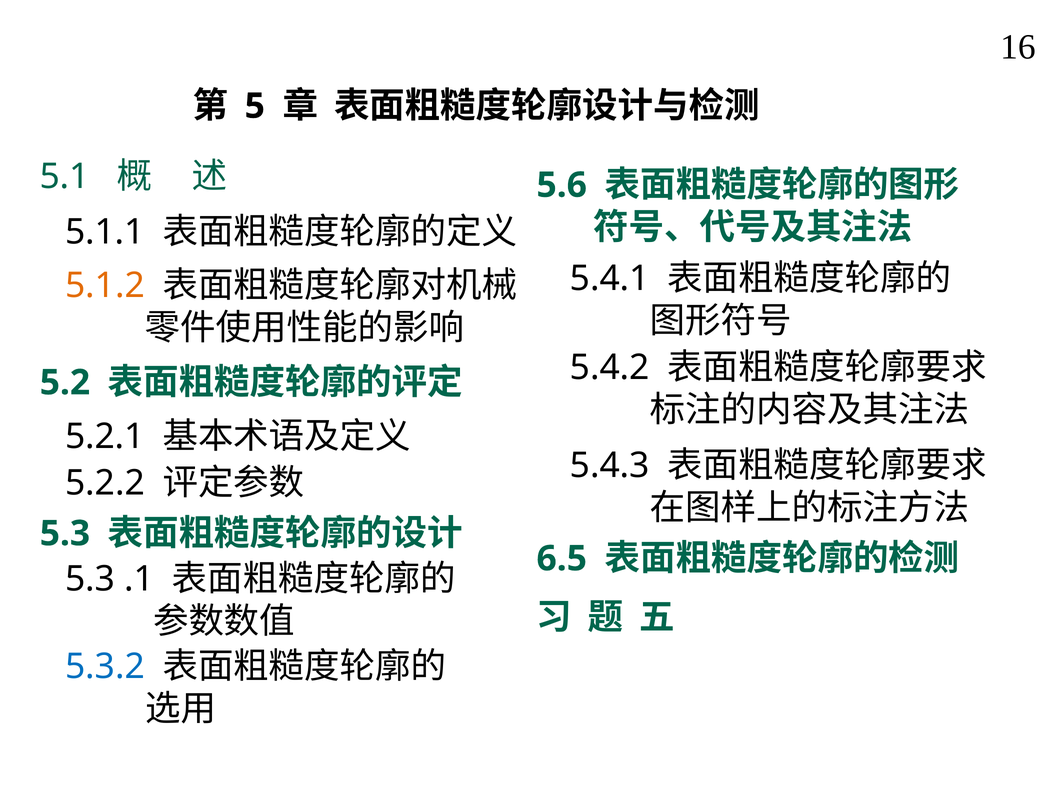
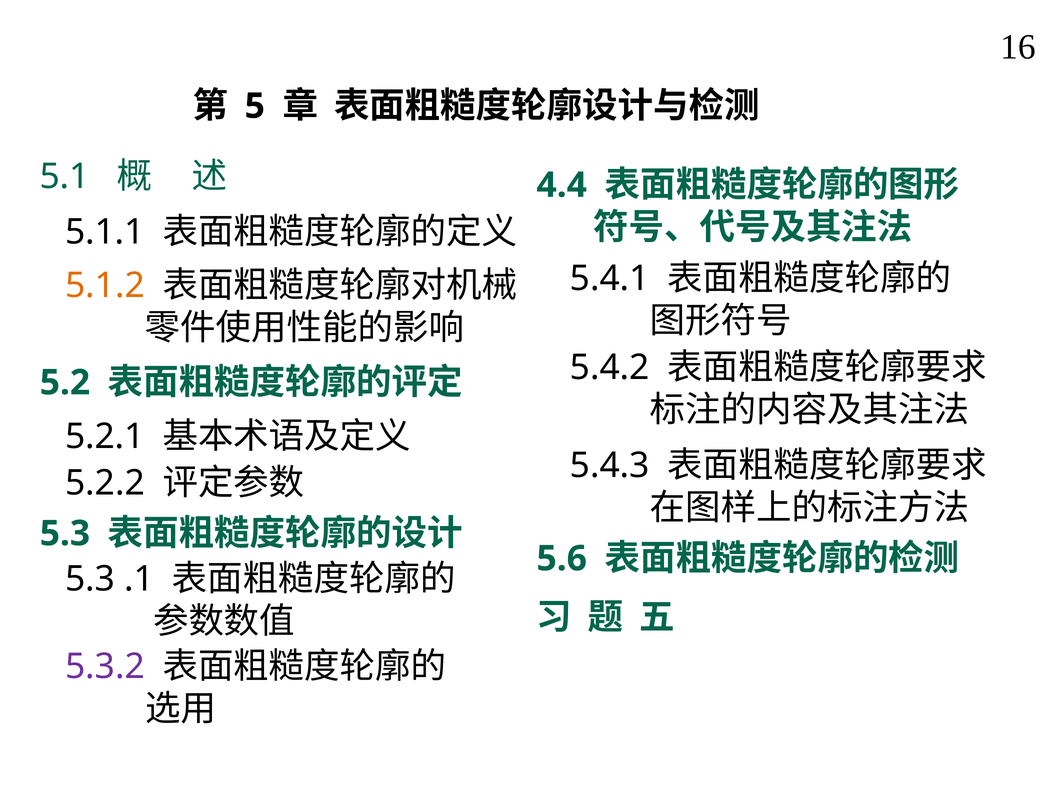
5.6: 5.6 -> 4.4 (562, 185)
6.5: 6.5 -> 5.6 (562, 559)
5.3.2 colour: blue -> purple (105, 667)
